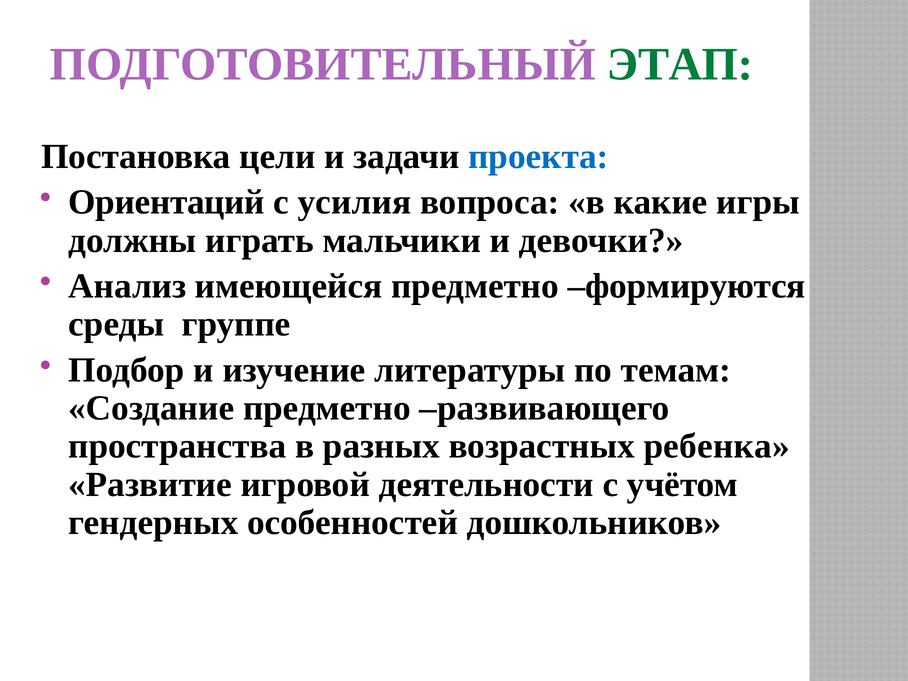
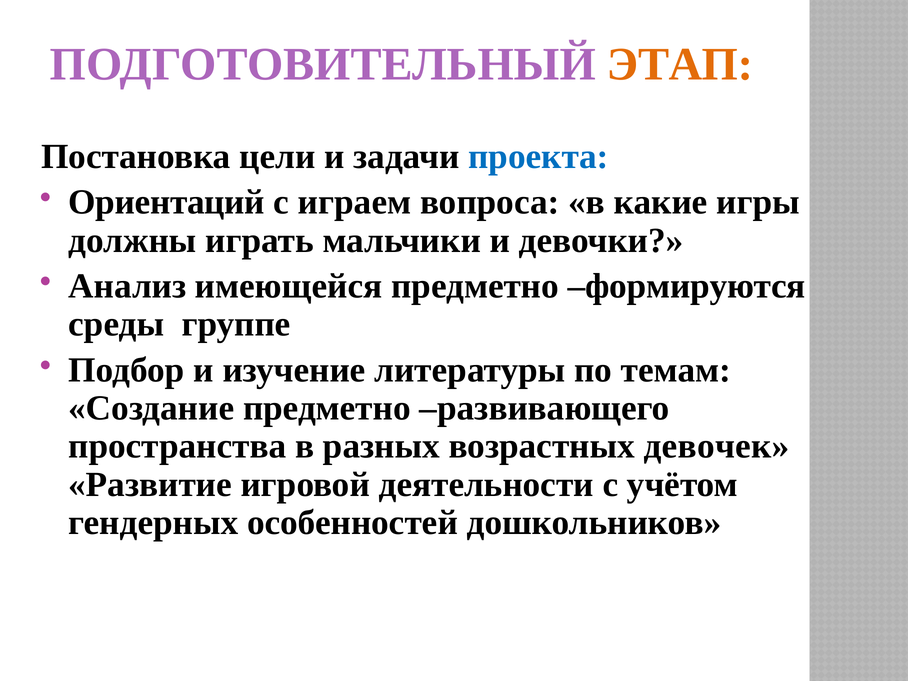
ЭТАП colour: green -> orange (680, 65)
усилия: усилия -> играем (355, 202)
ребенка: ребенка -> девочек (717, 446)
